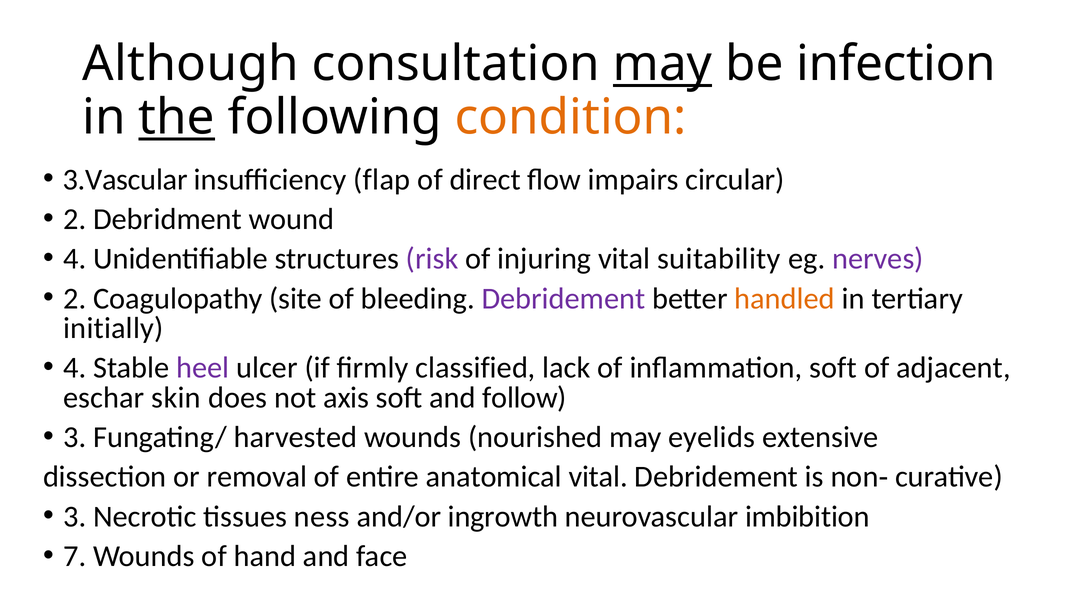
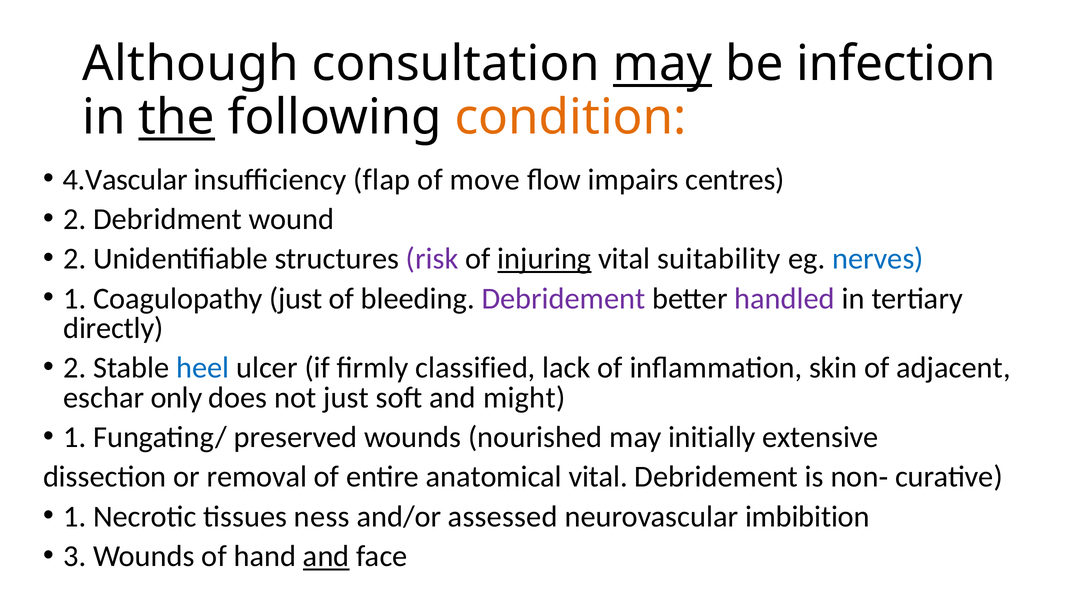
3.Vascular: 3.Vascular -> 4.Vascular (125, 179)
direct: direct -> move (485, 179)
circular: circular -> centres (735, 179)
4: 4 -> 2 (75, 259)
injuring underline: none -> present (544, 259)
nerves colour: purple -> blue (878, 259)
2: 2 -> 1 (75, 298)
Coagulopathy site: site -> just (296, 298)
handled colour: orange -> purple (785, 298)
initially: initially -> directly (113, 328)
4: 4 -> 2 (75, 368)
heel colour: purple -> blue (203, 368)
inflammation soft: soft -> skin (833, 368)
skin: skin -> only (176, 397)
not axis: axis -> just (346, 397)
follow: follow -> might (524, 397)
3: 3 -> 1 (75, 437)
harvested: harvested -> preserved (296, 437)
eyelids: eyelids -> initially (712, 437)
3: 3 -> 1 (75, 516)
ingrowth: ingrowth -> assessed (503, 516)
7: 7 -> 3 (75, 556)
and underline: none -> present (326, 556)
